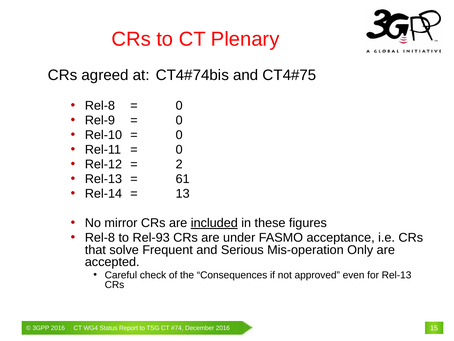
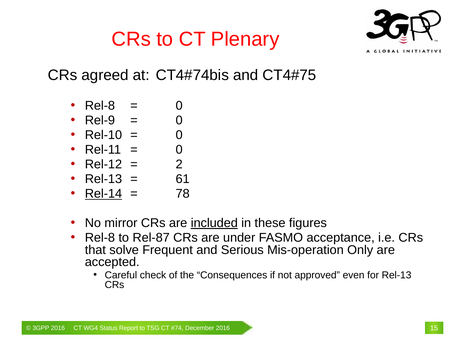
Rel-14 underline: none -> present (103, 194)
13: 13 -> 78 (183, 194)
Rel-93: Rel-93 -> Rel-87 (151, 237)
